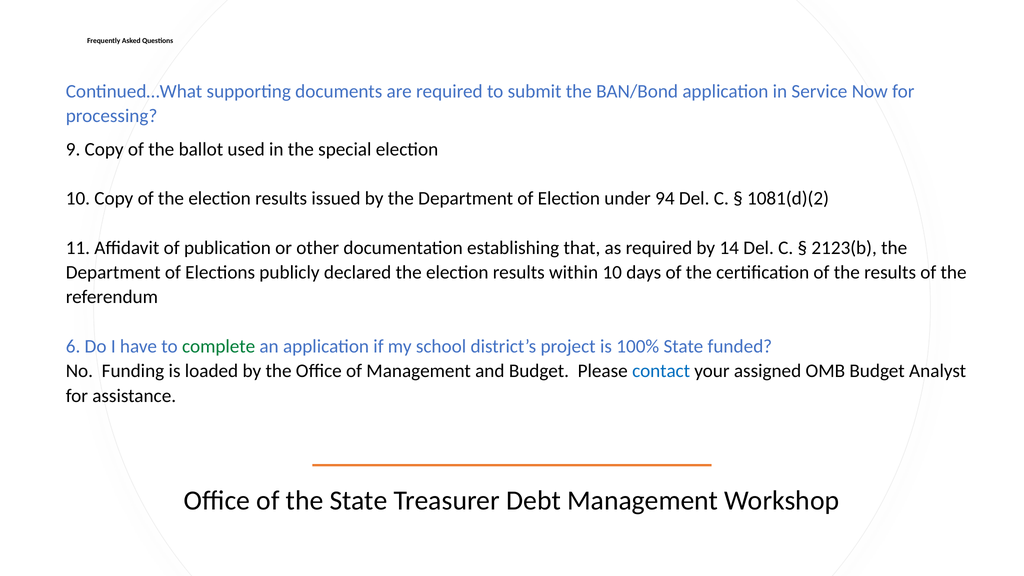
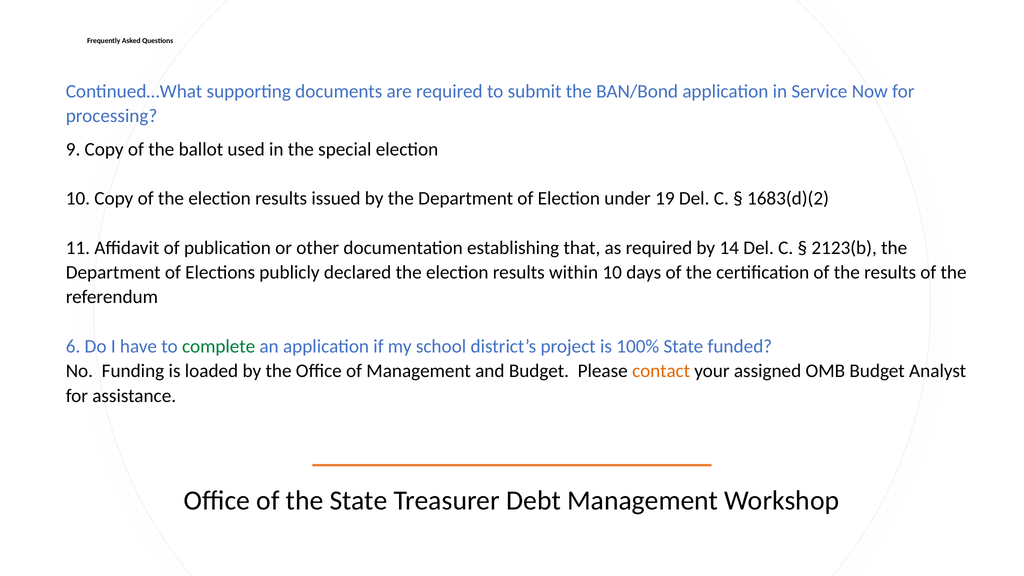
94: 94 -> 19 (665, 199)
1081(d)(2: 1081(d)(2 -> 1683(d)(2 (788, 199)
contact colour: blue -> orange (661, 371)
